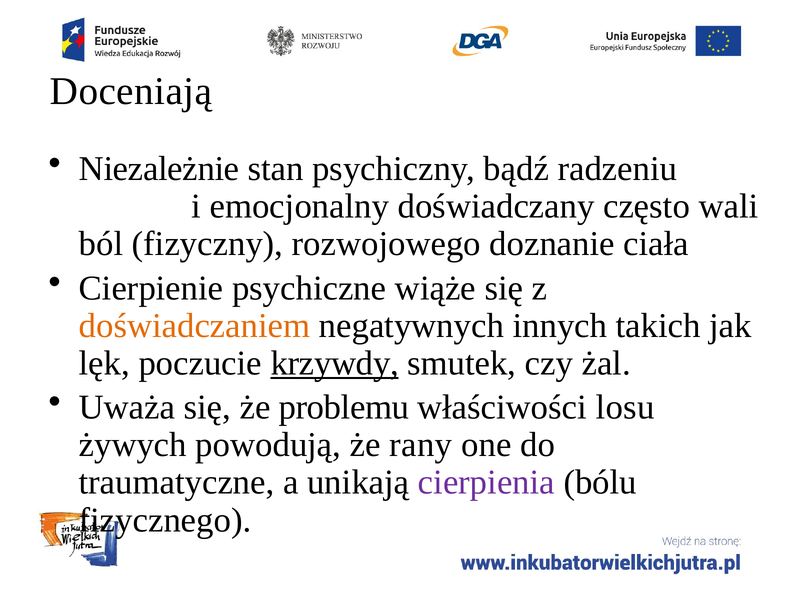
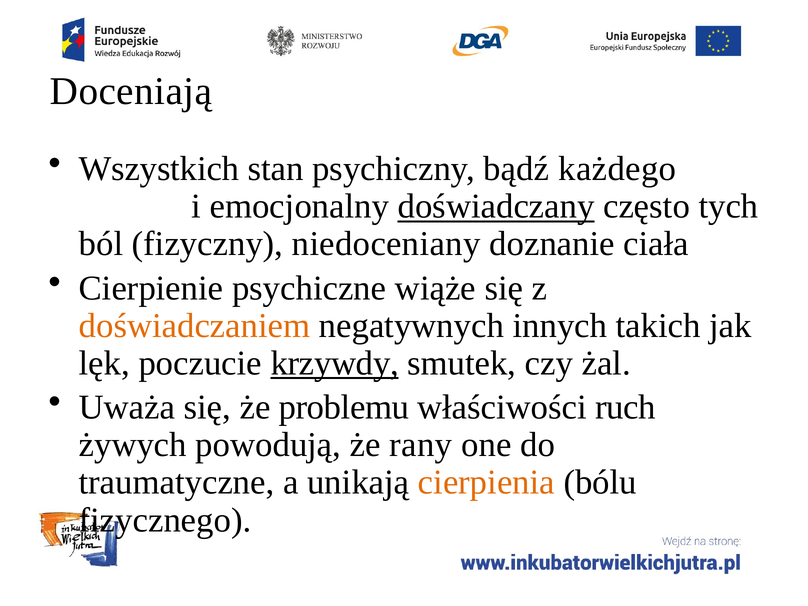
Niezależnie: Niezależnie -> Wszystkich (159, 169)
radzeniu: radzeniu -> każdego (617, 169)
doświadczany underline: none -> present (496, 206)
wali: wali -> tych (728, 206)
rozwojowego: rozwojowego -> niedoceniany (386, 244)
losu: losu -> ruch (626, 407)
cierpienia colour: purple -> orange (486, 482)
